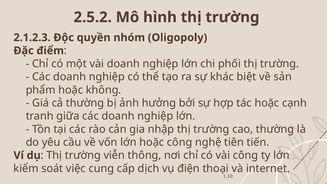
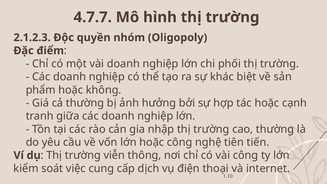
2.5.2: 2.5.2 -> 4.7.7 (93, 17)
